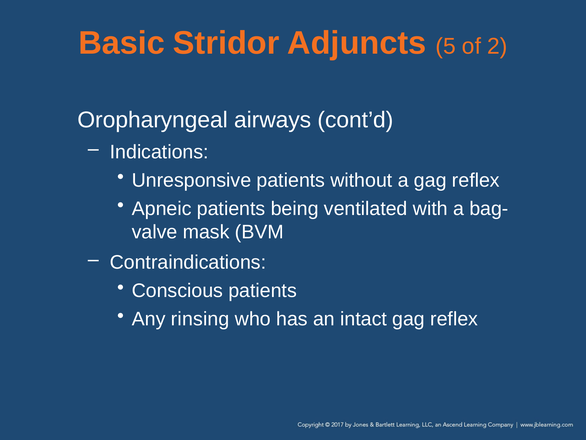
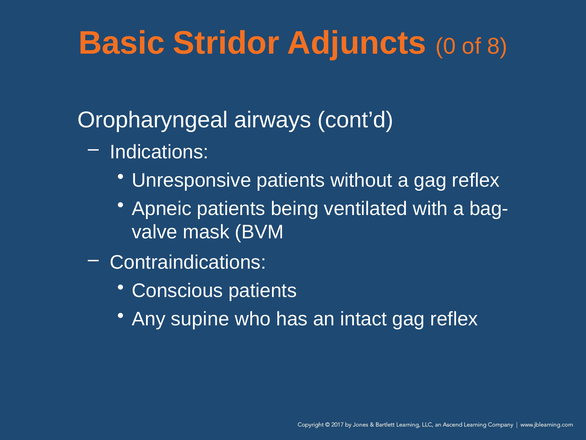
5: 5 -> 0 (446, 46)
2: 2 -> 8 (497, 46)
rinsing: rinsing -> supine (200, 319)
